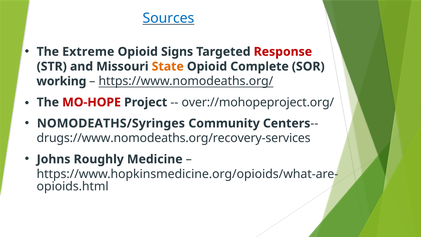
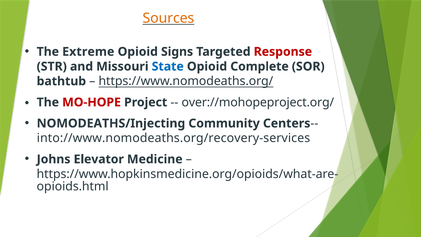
Sources colour: blue -> orange (168, 18)
State colour: orange -> blue (168, 66)
working: working -> bathtub (61, 81)
NOMODEATHS/Syringes: NOMODEATHS/Syringes -> NOMODEATHS/Injecting (111, 123)
drugs://www.nomodeaths.org/recovery-services: drugs://www.nomodeaths.org/recovery-services -> into://www.nomodeaths.org/recovery-services (174, 138)
Roughly: Roughly -> Elevator (99, 159)
